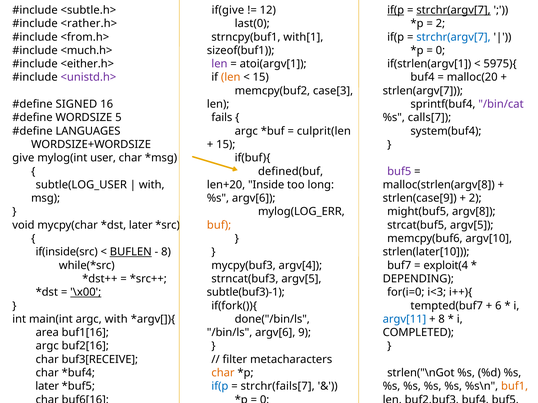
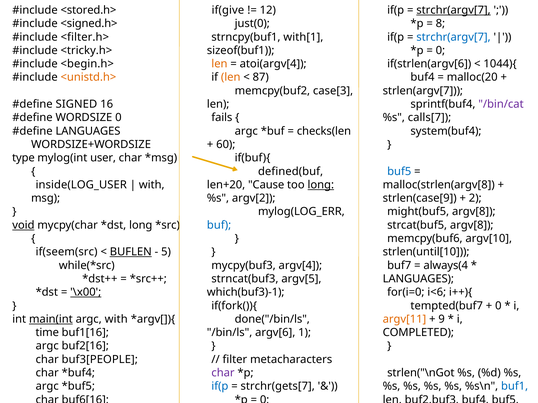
<subtle.h>: <subtle.h> -> <stored.h> (88, 10)
if(p underline: present -> none (396, 10)
<rather.h>: <rather.h> -> <signed.h> (89, 24)
last(0: last(0 -> just(0 (252, 24)
2: 2 -> 8 (440, 24)
<from.h>: <from.h> -> <filter.h> (85, 37)
<much.h>: <much.h> -> <tricky.h> (86, 50)
<either.h>: <either.h> -> <begin.h> (87, 64)
len colour: purple -> orange (219, 64)
atoi(argv[1: atoi(argv[1 -> atoi(argv[4 (273, 64)
if(strlen(argv[1: if(strlen(argv[1 -> if(strlen(argv[6 (429, 64)
5975){: 5975){ -> 1044){ (500, 64)
<unistd.h> colour: purple -> orange (88, 77)
15: 15 -> 87 (261, 77)
WORDSIZE 5: 5 -> 0 (118, 118)
culprit(len: culprit(len -> checks(len (324, 131)
15: 15 -> 60 (226, 145)
give: give -> type (23, 158)
buf5 colour: purple -> blue (399, 172)
subtle(LOG_USER: subtle(LOG_USER -> inside(LOG_USER (81, 185)
Inside: Inside -> Cause (266, 185)
long underline: none -> present (321, 185)
%s argv[6: argv[6 -> argv[2 (254, 198)
void underline: none -> present (23, 225)
later: later -> long (141, 225)
buf colour: orange -> blue (219, 225)
strcat(buf5 argv[5: argv[5 -> argv[8 (472, 225)
if(inside(src: if(inside(src -> if(seem(src (67, 252)
8: 8 -> 5 (166, 252)
strlen(later[10: strlen(later[10 -> strlen(until[10 (426, 252)
exploit(4: exploit(4 -> always(4 (446, 266)
DEPENDING: DEPENDING -> LANGUAGES (418, 279)
subtle(buf3)-1: subtle(buf3)-1 -> which(buf3)-1 (246, 293)
i<3: i<3 -> i<6 (437, 293)
6: 6 -> 0 (498, 306)
main(int underline: none -> present (51, 319)
argv[11 colour: blue -> orange (404, 319)
8: 8 -> 9 (442, 319)
area: area -> time (47, 333)
9: 9 -> 1 (305, 333)
buf3[RECEIVE: buf3[RECEIVE -> buf3[PEOPLE (100, 360)
char colour: orange -> purple (223, 373)
later: later -> argc (47, 387)
strchr(fails[7: strchr(fails[7 -> strchr(gets[7 (278, 387)
buf1 colour: orange -> blue (515, 387)
